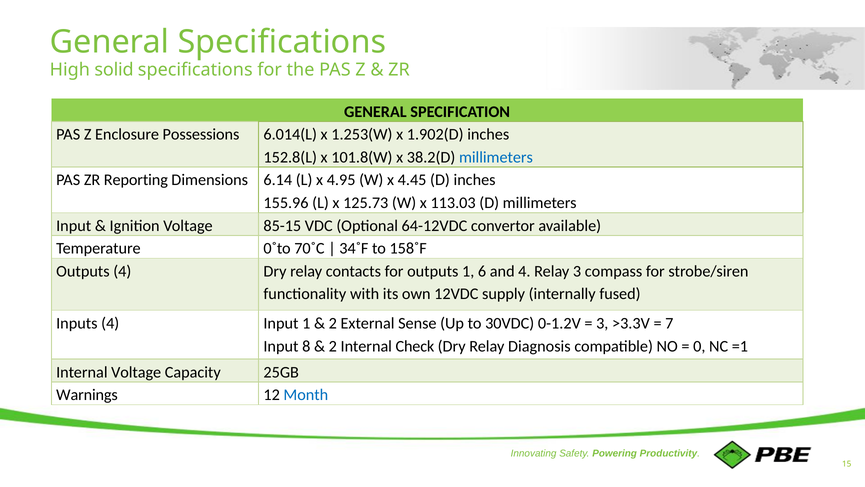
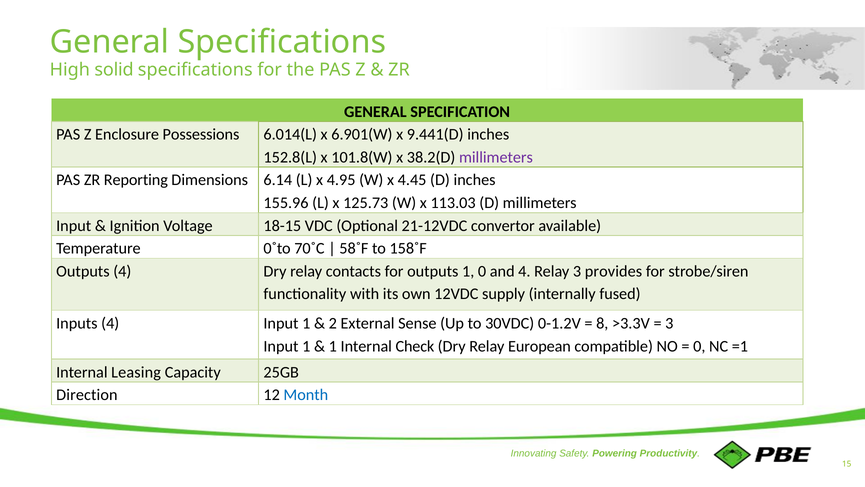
1.253(W: 1.253(W -> 6.901(W (362, 134)
1.902(D: 1.902(D -> 9.441(D (435, 134)
millimeters colour: blue -> purple (496, 157)
85-15: 85-15 -> 18-15 (282, 226)
64-12VDC: 64-12VDC -> 21-12VDC (434, 226)
34˚F: 34˚F -> 58˚F (354, 248)
1 6: 6 -> 0 (482, 271)
compass: compass -> provides (614, 271)
3: 3 -> 8 (602, 323)
7: 7 -> 3 (669, 323)
8: 8 -> 1 (306, 346)
2: 2 -> 1 (333, 346)
Diagnosis: Diagnosis -> European (539, 346)
Internal Voltage: Voltage -> Leasing (136, 372)
Warnings: Warnings -> Direction (87, 395)
